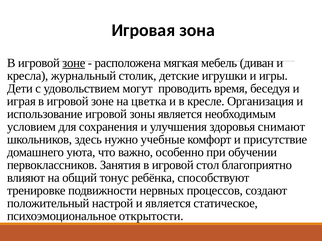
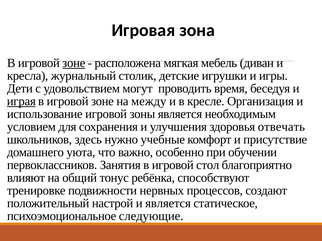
играя underline: none -> present (21, 101)
цветка: цветка -> между (149, 101)
снимают: снимают -> отвечать (281, 127)
открытости: открытости -> следующие (151, 216)
